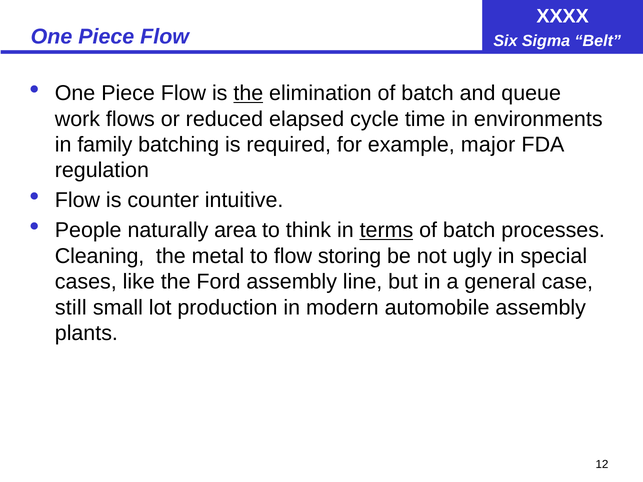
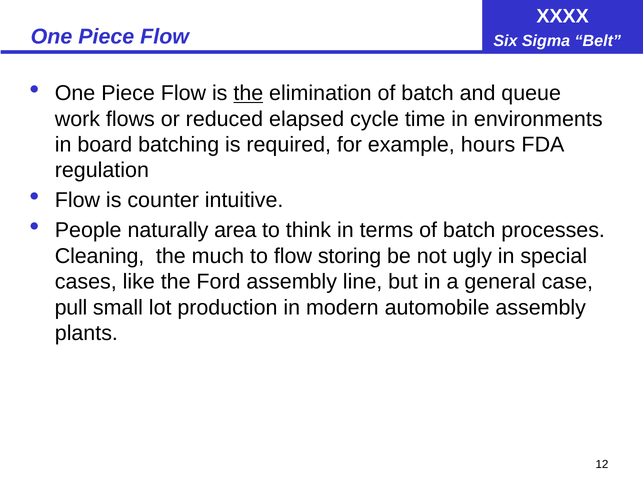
family: family -> board (105, 145)
major: major -> hours (488, 145)
terms underline: present -> none (386, 230)
metal: metal -> much (218, 256)
still: still -> pull (71, 308)
